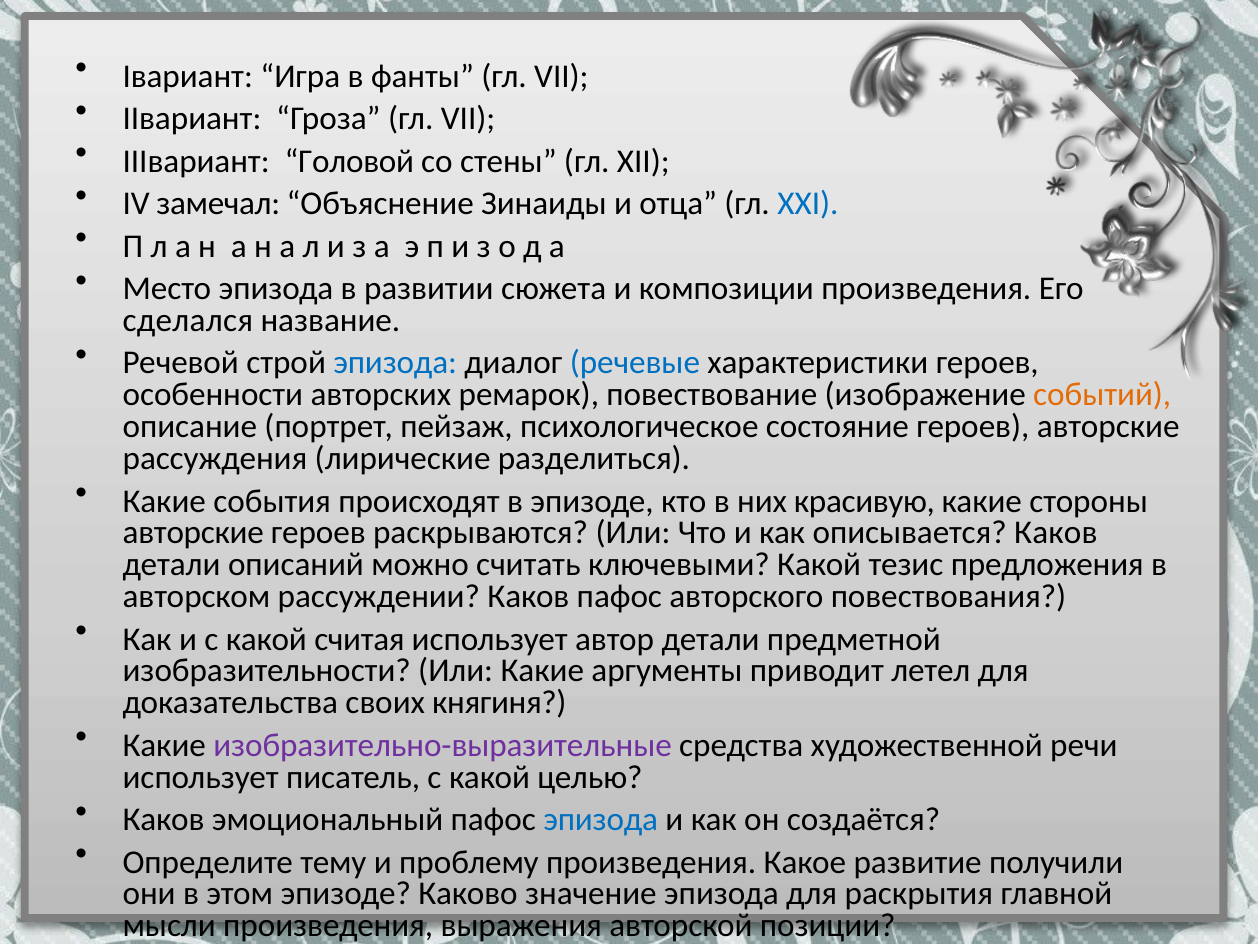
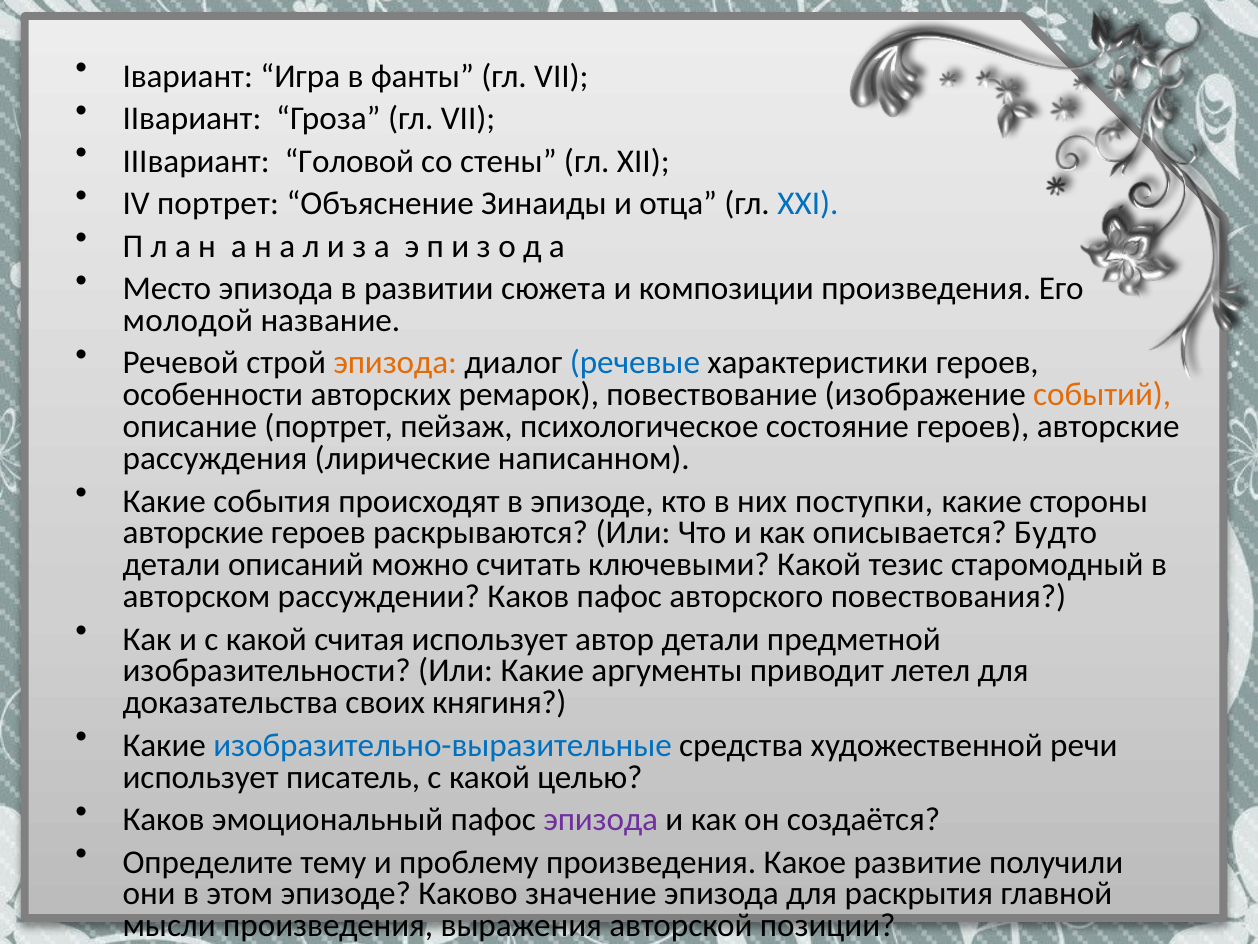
IV замечал: замечал -> портрет (218, 204)
сделался: сделался -> молодой (188, 320)
эпизода colour: blue -> orange (395, 363)
разделиться: разделиться -> написанном (594, 458)
красивую: красивую -> поступки (864, 501)
описывается Каков: Каков -> Будто (1056, 533)
предложения: предложения -> старомодный (1047, 565)
изобразительно-выразительные colour: purple -> blue (443, 745)
эпизода colour: blue -> purple (601, 819)
